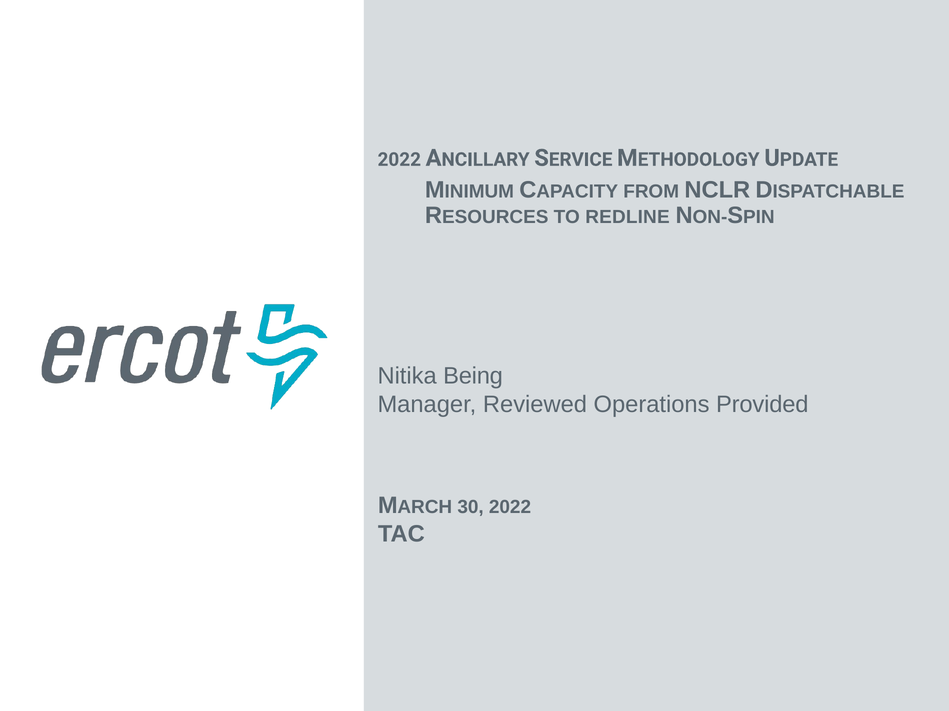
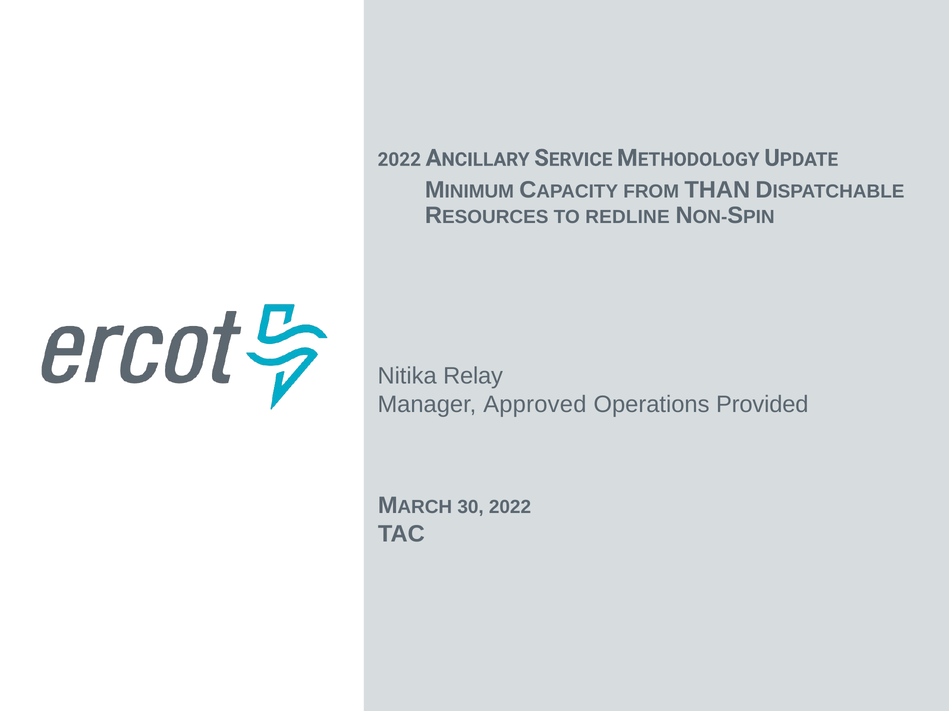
NCLR: NCLR -> THAN (717, 190)
Being: Being -> Relay (473, 376)
Reviewed: Reviewed -> Approved (535, 405)
